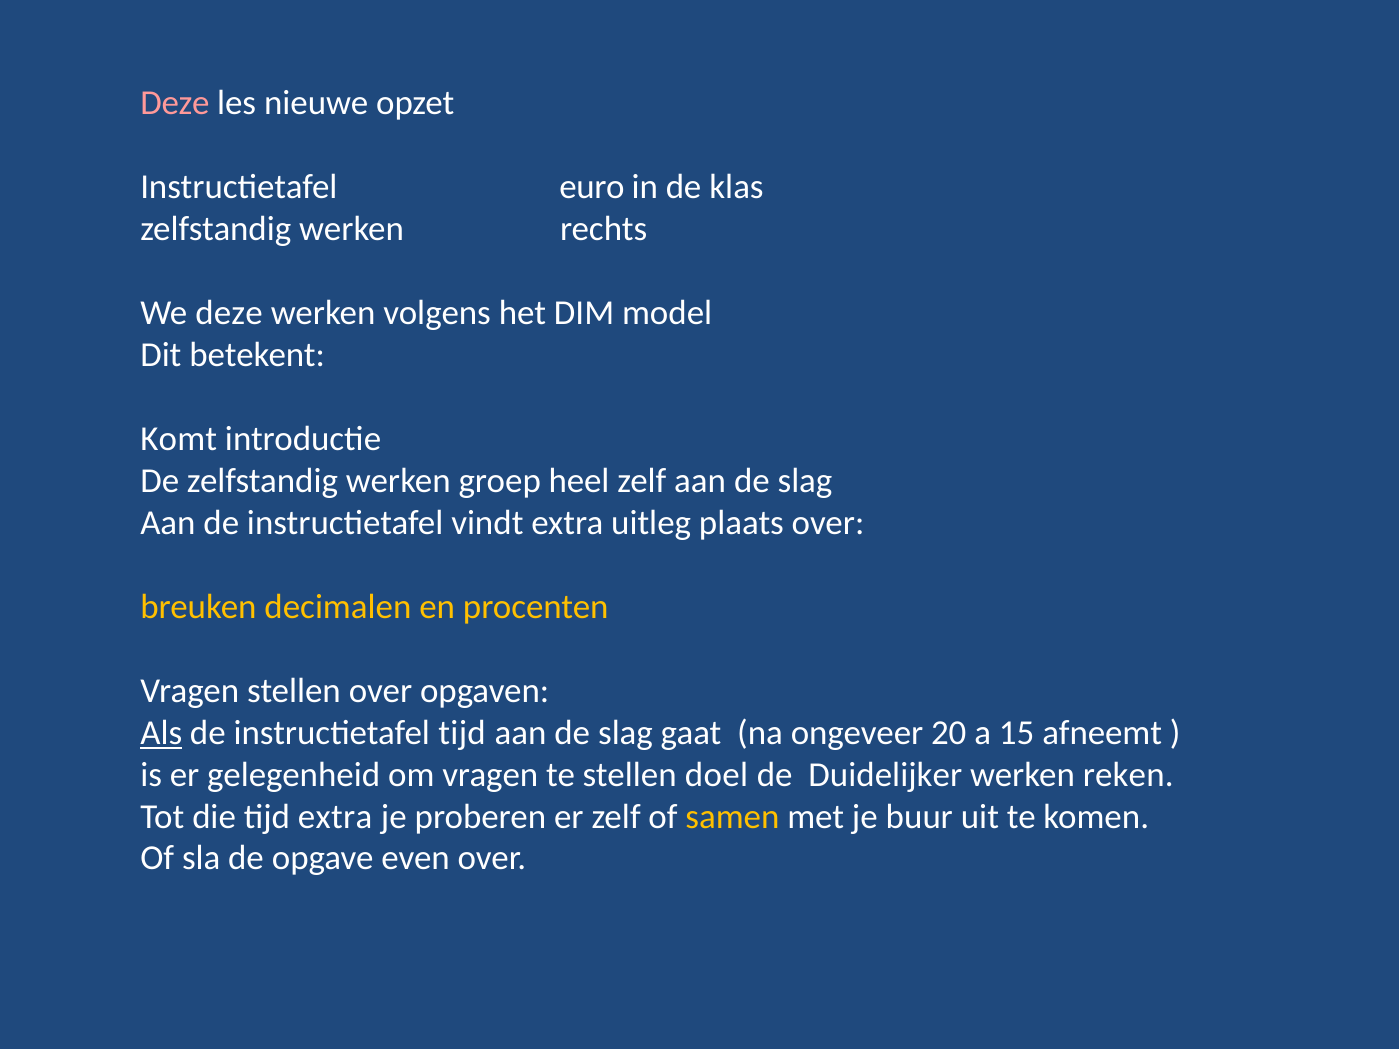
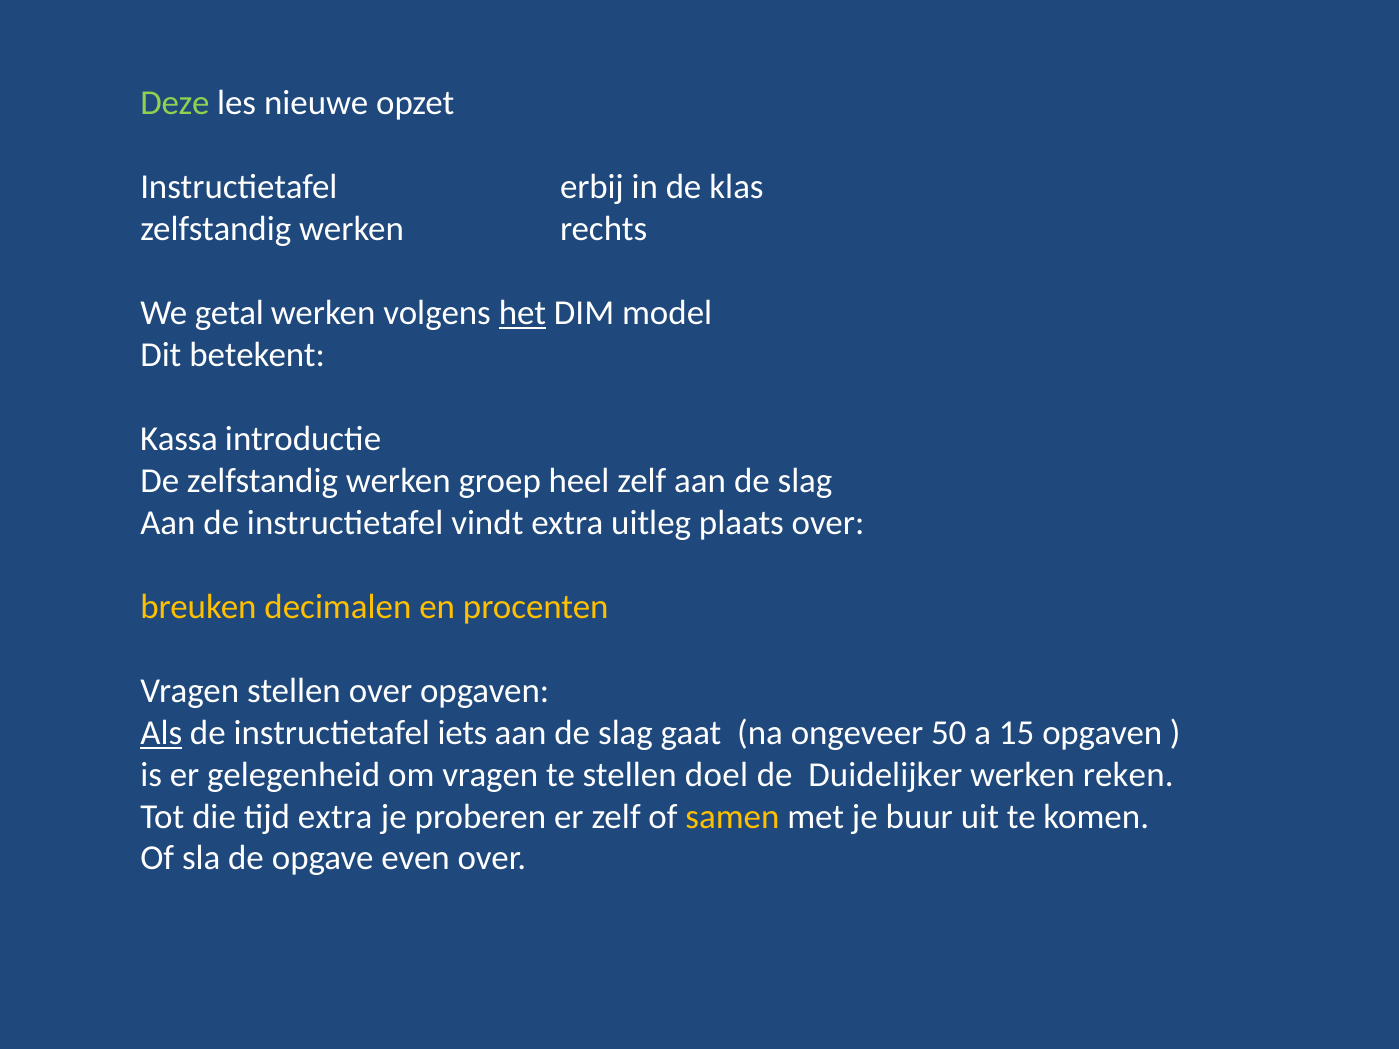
Deze colour: pink -> light green (175, 103)
euro: euro -> erbij (592, 187)
We deze: deze -> getal (229, 313)
het underline: none -> present (522, 313)
Komt: Komt -> Kassa (179, 439)
instructietafel tijd: tijd -> iets (462, 733)
20: 20 -> 50 (949, 733)
15 afneemt: afneemt -> opgaven (1102, 733)
